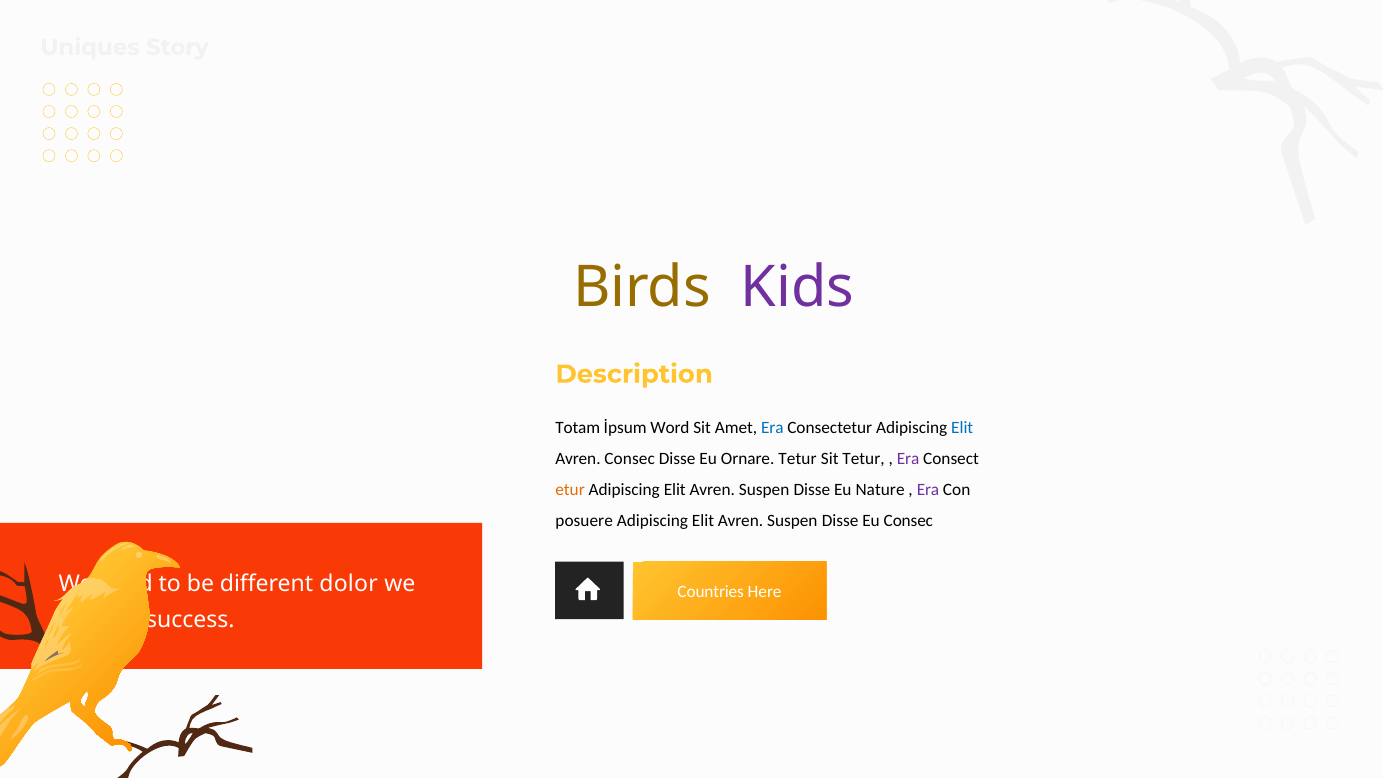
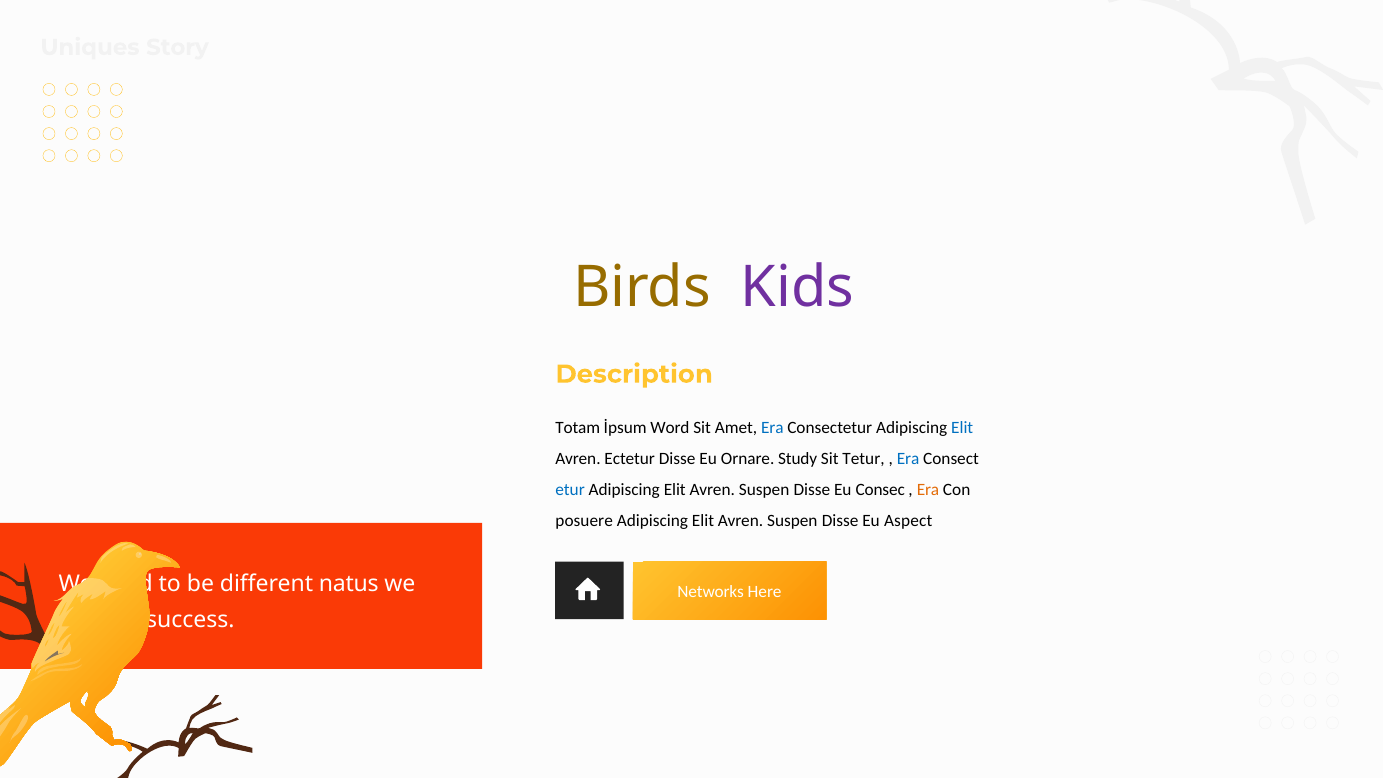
Avren Consec: Consec -> Ectetur (630, 459)
Ornare Tetur: Tetur -> Study (798, 459)
Era colour: purple -> blue (908, 459)
etur colour: orange -> blue (570, 490)
Nature: Nature -> Consec (880, 490)
Era colour: purple -> orange (928, 490)
Eu Consec: Consec -> Aspect (908, 521)
dolor: dolor -> natus (349, 584)
Countries: Countries -> Networks (711, 592)
